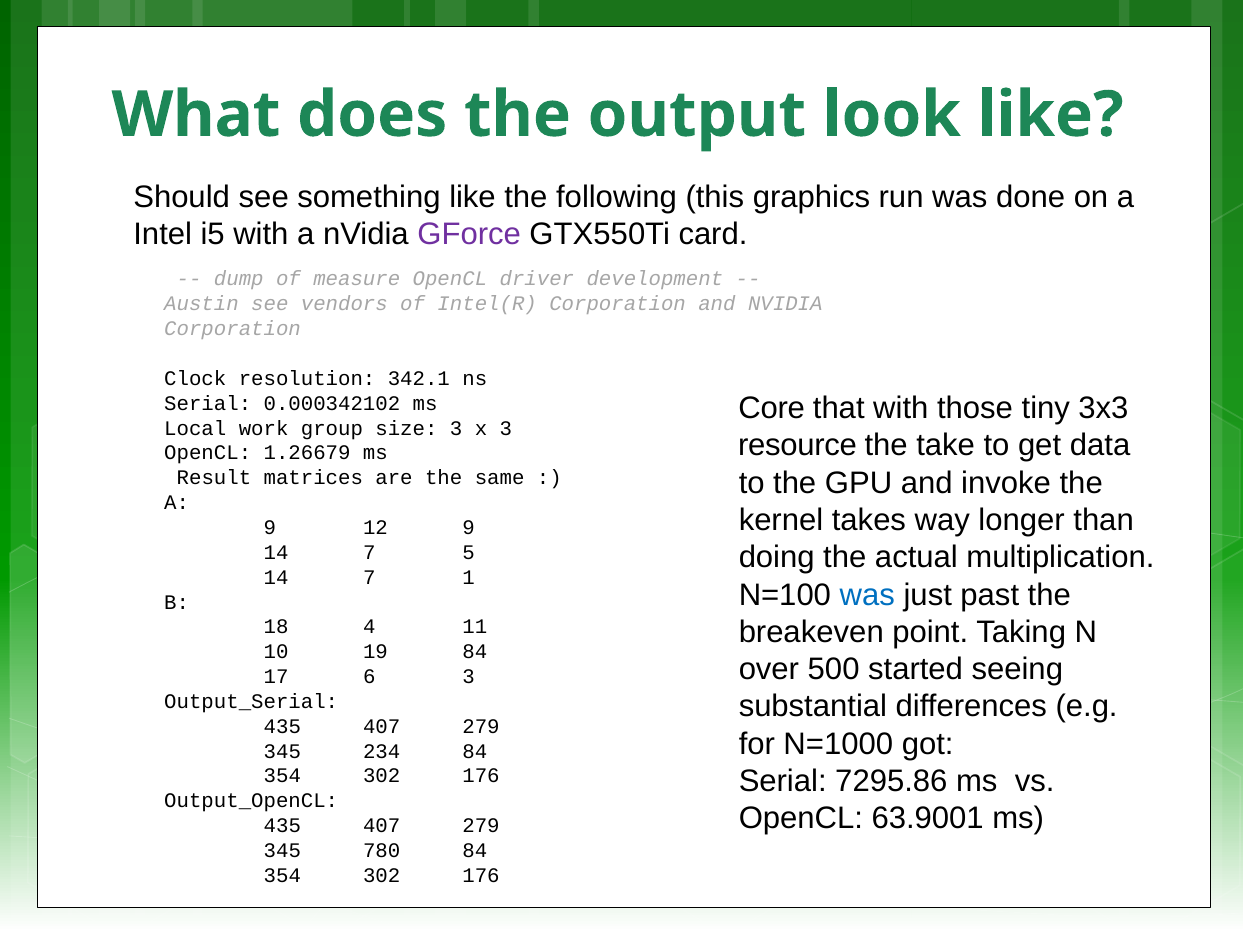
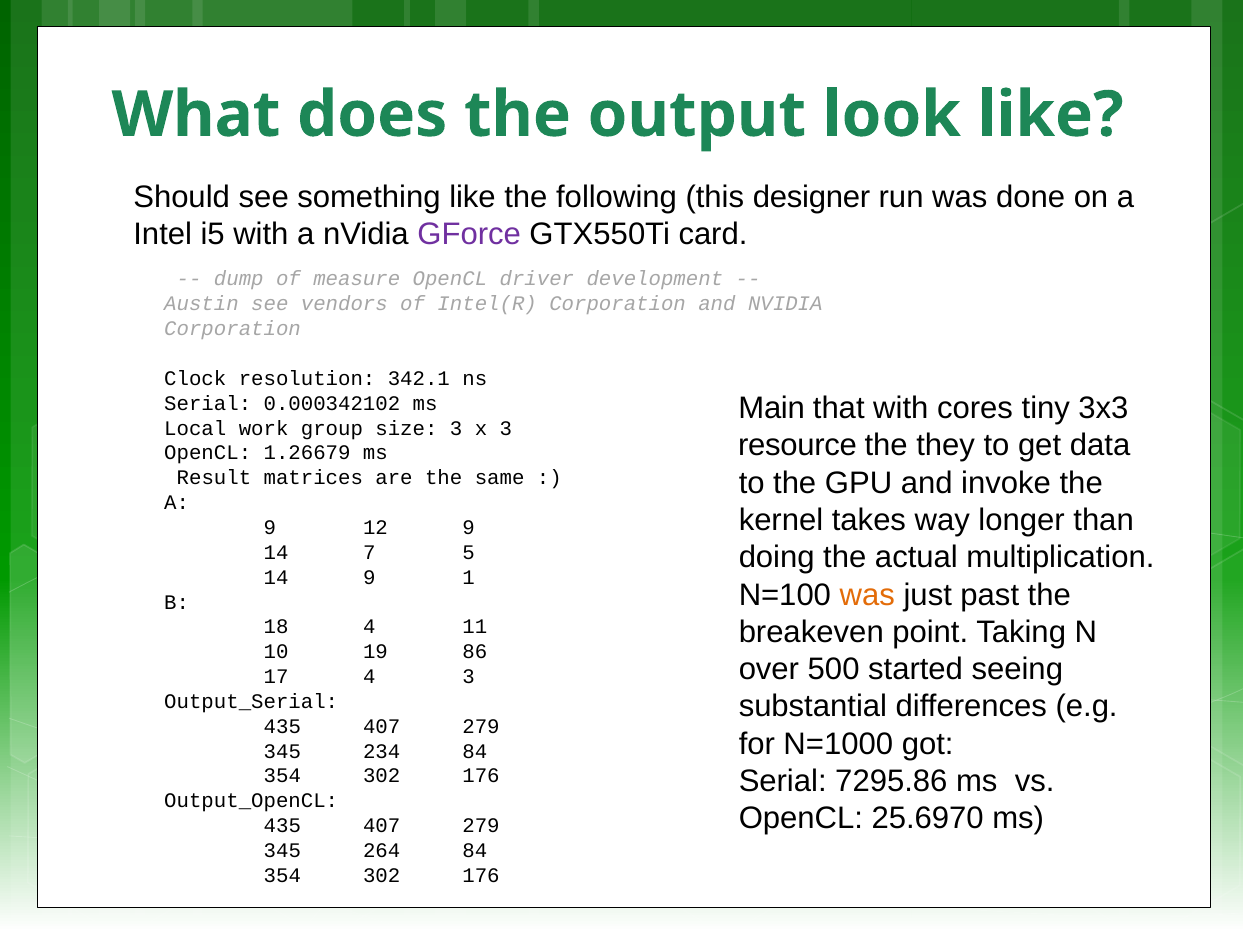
graphics: graphics -> designer (812, 197)
Core: Core -> Main (772, 409)
those: those -> cores (975, 409)
take: take -> they (946, 446)
7: 7 -> 9 (369, 577)
was colour: blue -> orange (867, 595)
19 84: 84 -> 86 (475, 652)
17 6: 6 -> 4 (369, 677)
63.9001: 63.9001 -> 25.6970 (928, 819)
780: 780 -> 264 (382, 851)
